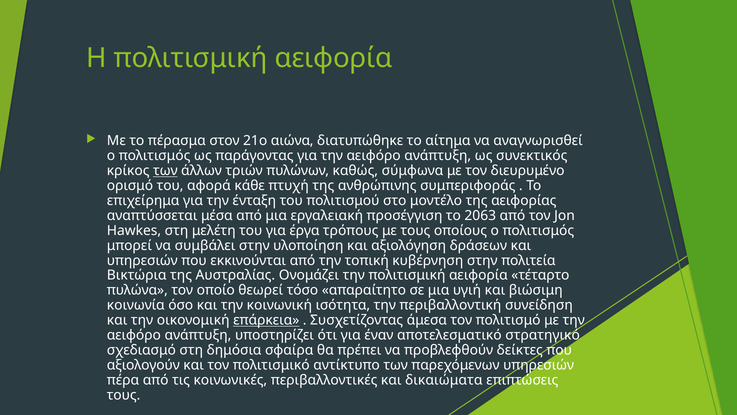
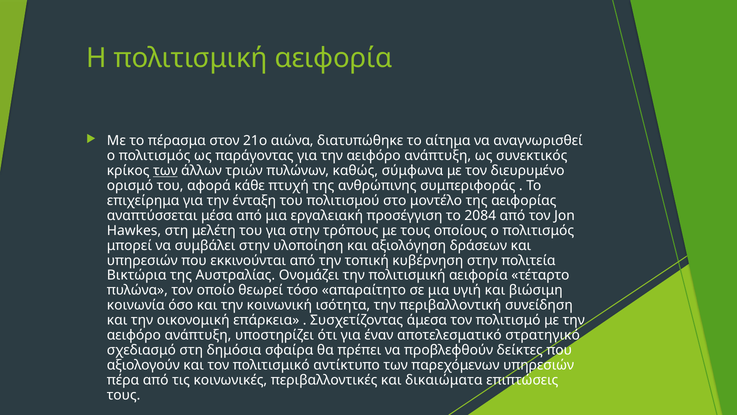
2063: 2063 -> 2084 (480, 215)
για έργα: έργα -> στην (304, 230)
επάρκεια underline: present -> none (266, 320)
